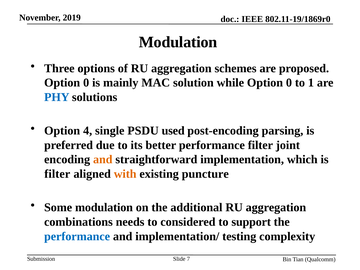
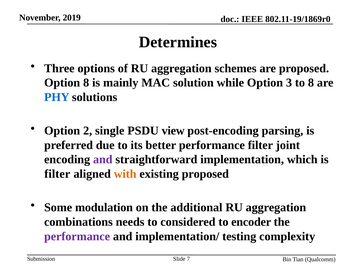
Modulation: Modulation -> Determines (178, 42)
0: 0 -> 8 (86, 83)
while Option 0: 0 -> 3 (289, 83)
to 1: 1 -> 8 (311, 83)
4: 4 -> 2 (88, 131)
used: used -> view (173, 131)
and colour: orange -> purple (103, 159)
existing puncture: puncture -> proposed (205, 174)
support: support -> encoder (251, 222)
performance colour: blue -> purple (77, 236)
